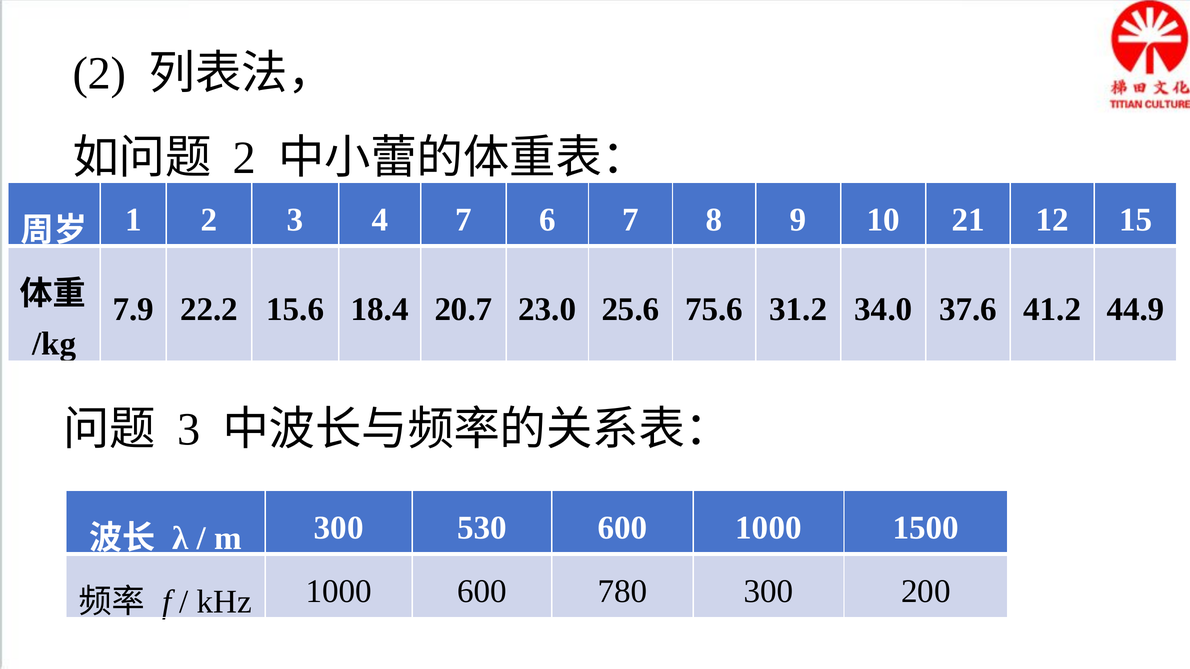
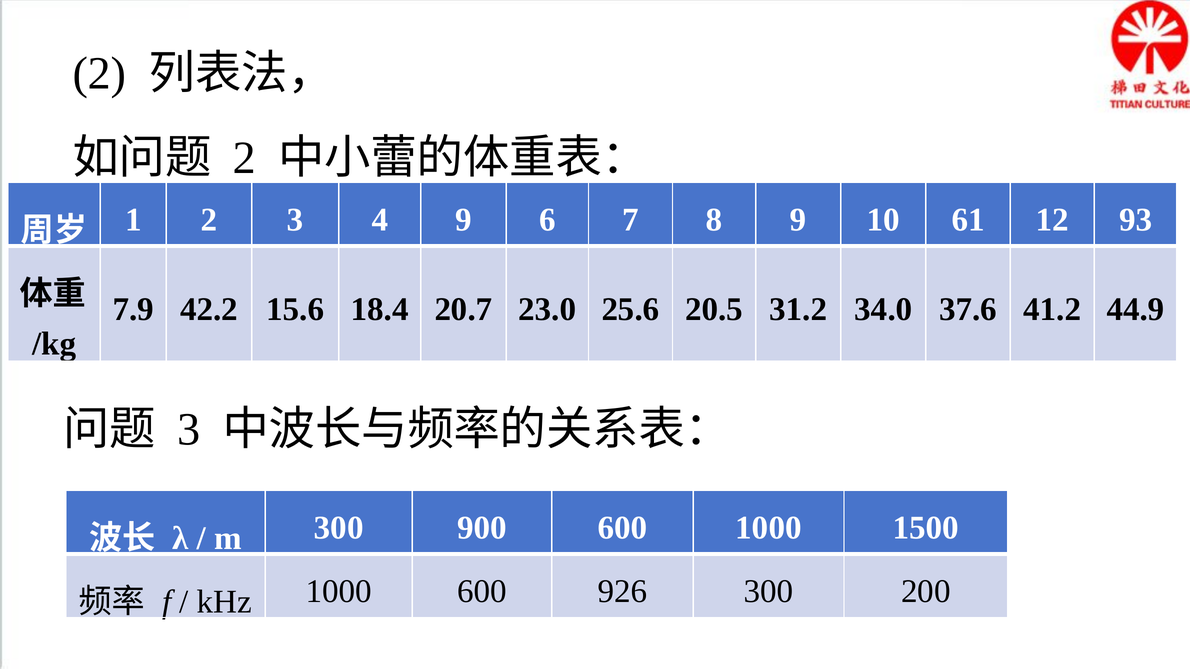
4 7: 7 -> 9 (464, 220)
21: 21 -> 61 (968, 220)
15: 15 -> 93 (1136, 220)
22.2: 22.2 -> 42.2 (209, 309)
75.6: 75.6 -> 20.5 (714, 309)
530: 530 -> 900 (482, 528)
780: 780 -> 926 (623, 592)
